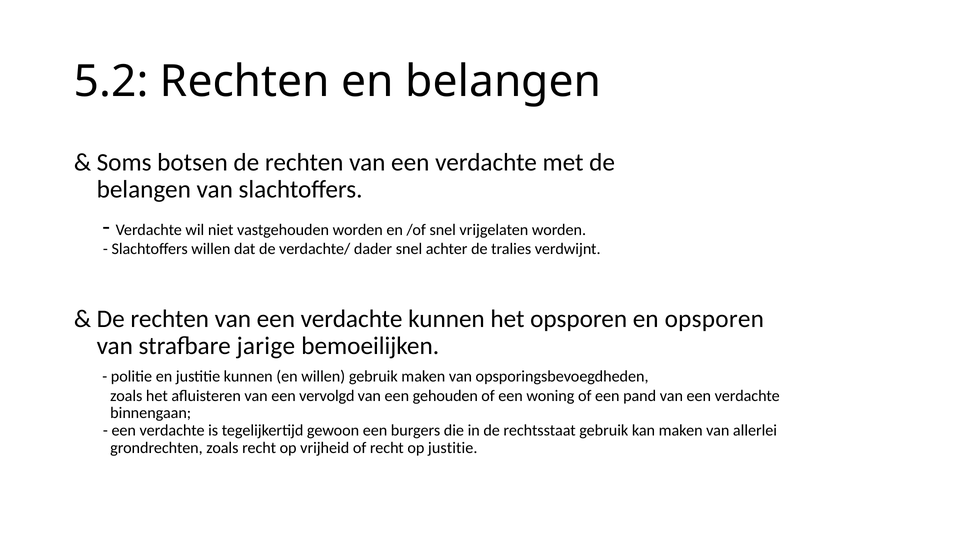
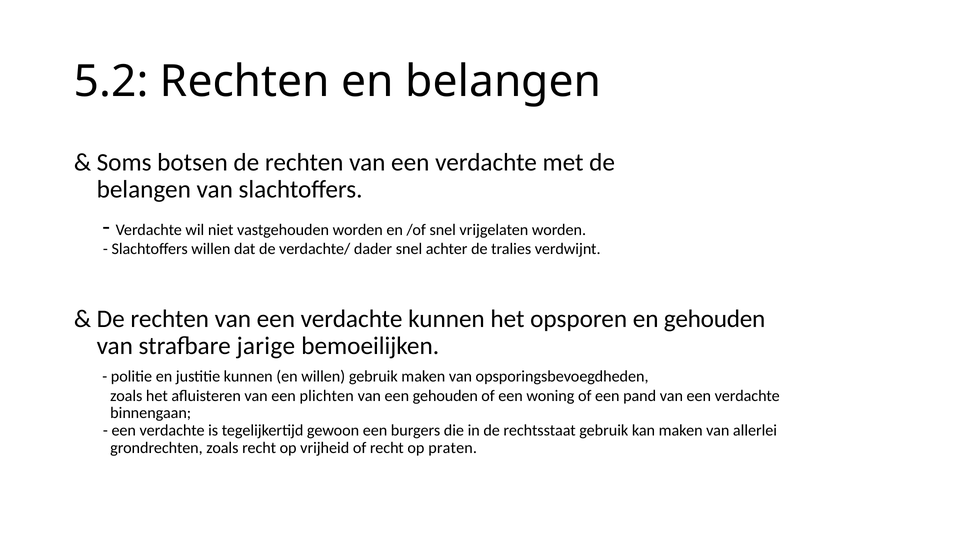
en opsporen: opsporen -> gehouden (715, 319)
vervolgd: vervolgd -> plichten (327, 396)
op justitie: justitie -> praten (453, 448)
